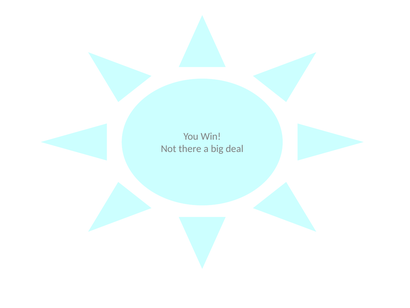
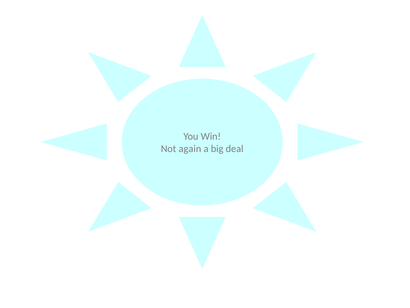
there: there -> again (190, 149)
